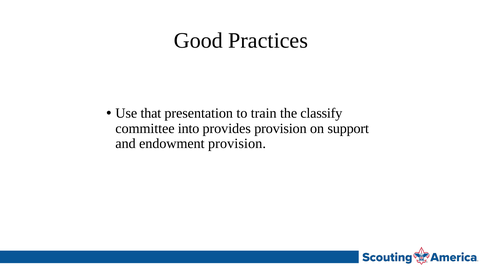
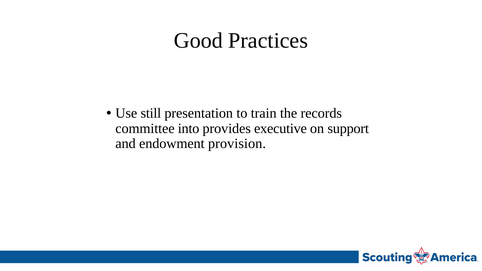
that: that -> still (151, 113)
classify: classify -> records (321, 113)
provides provision: provision -> executive (280, 129)
